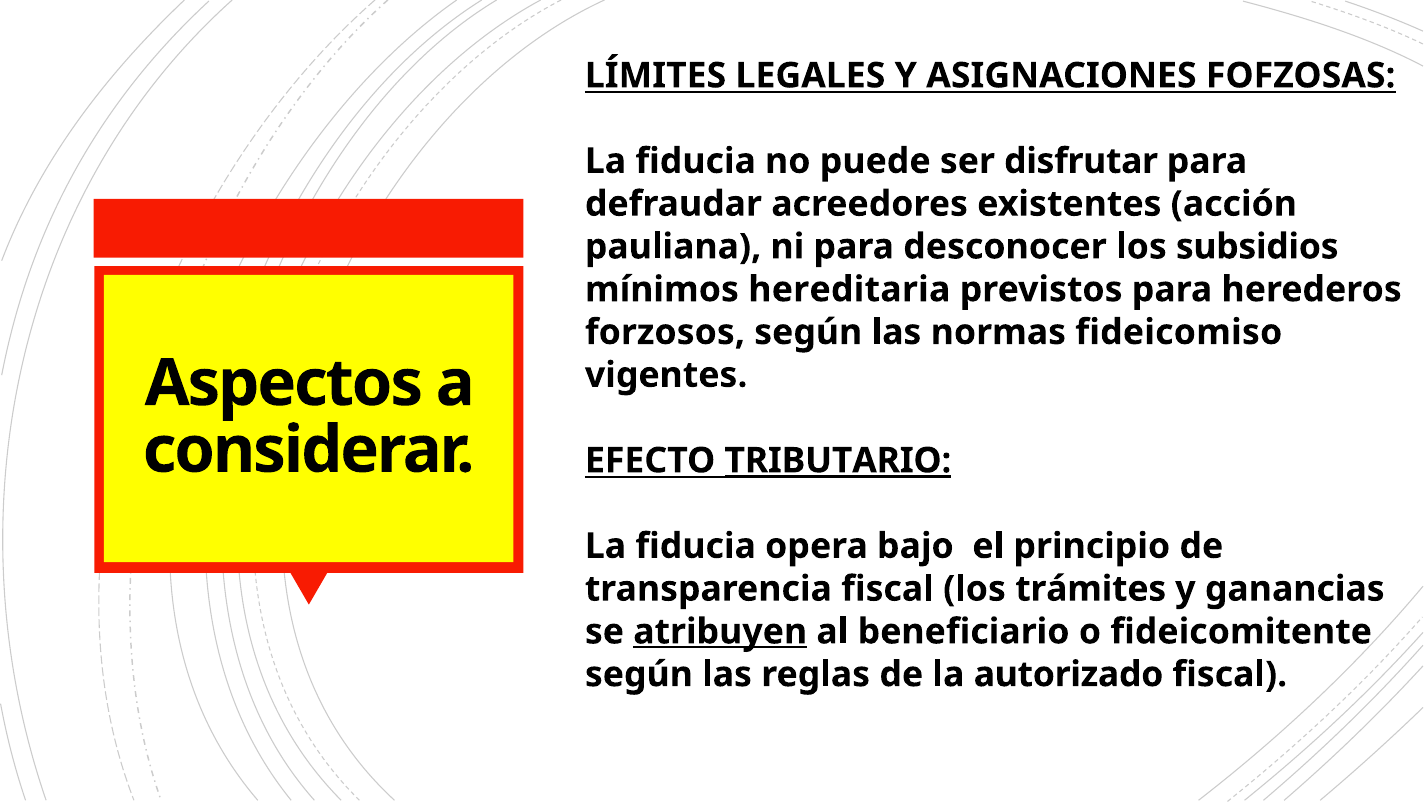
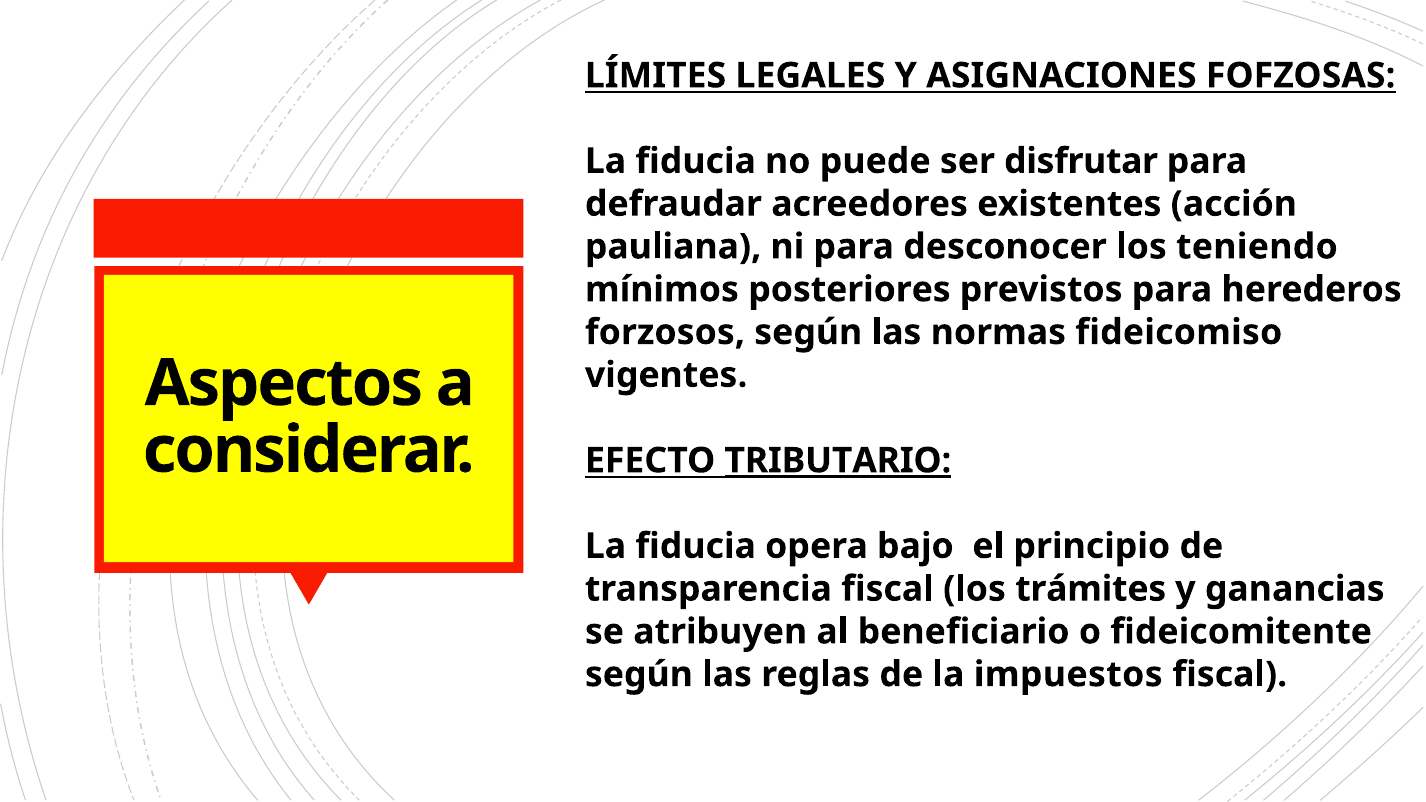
subsidios: subsidios -> teniendo (1257, 247)
hereditaria: hereditaria -> posteriores (849, 290)
atribuyen underline: present -> none (720, 632)
autorizado: autorizado -> impuestos (1068, 675)
